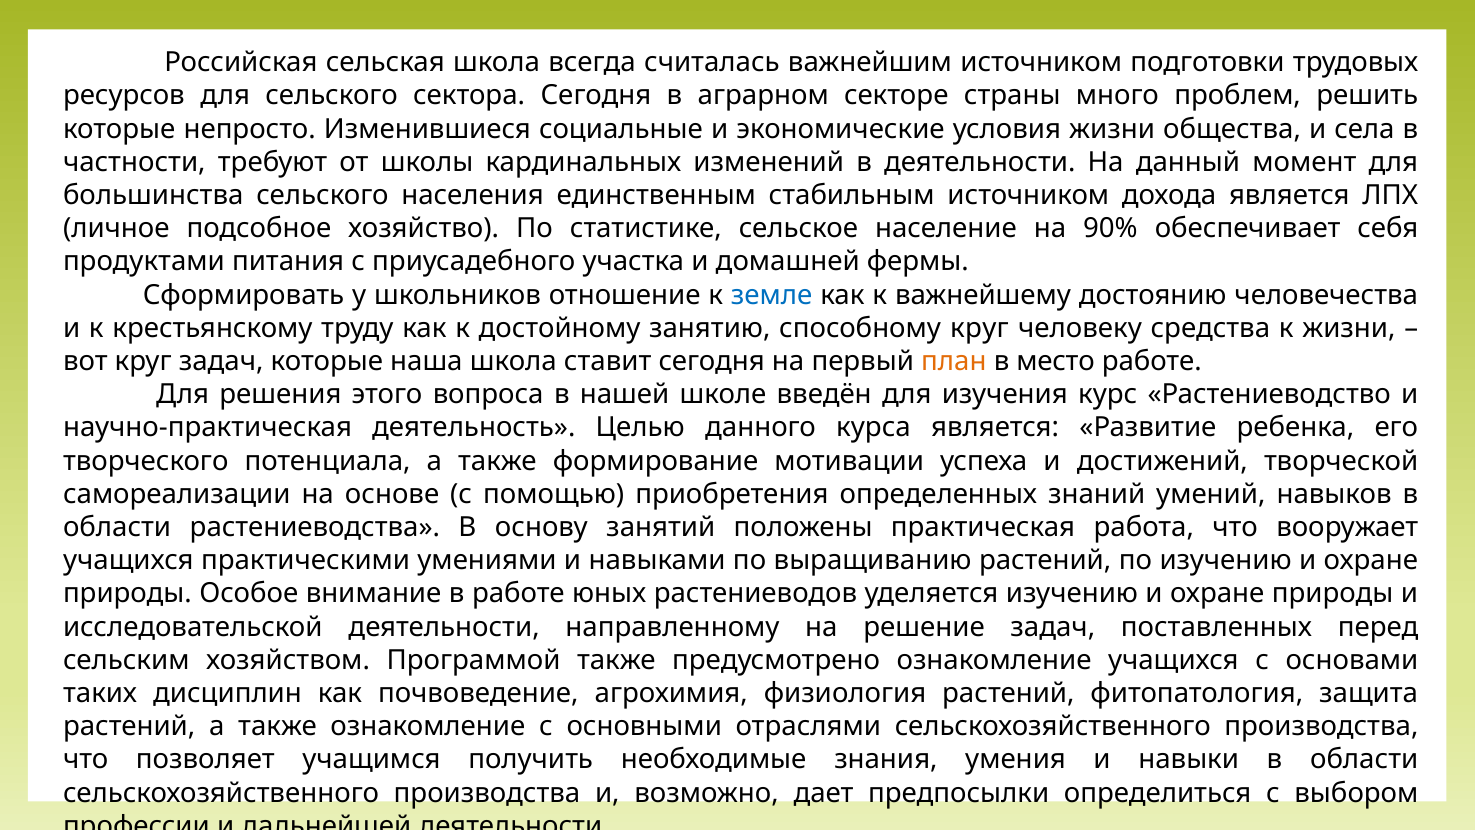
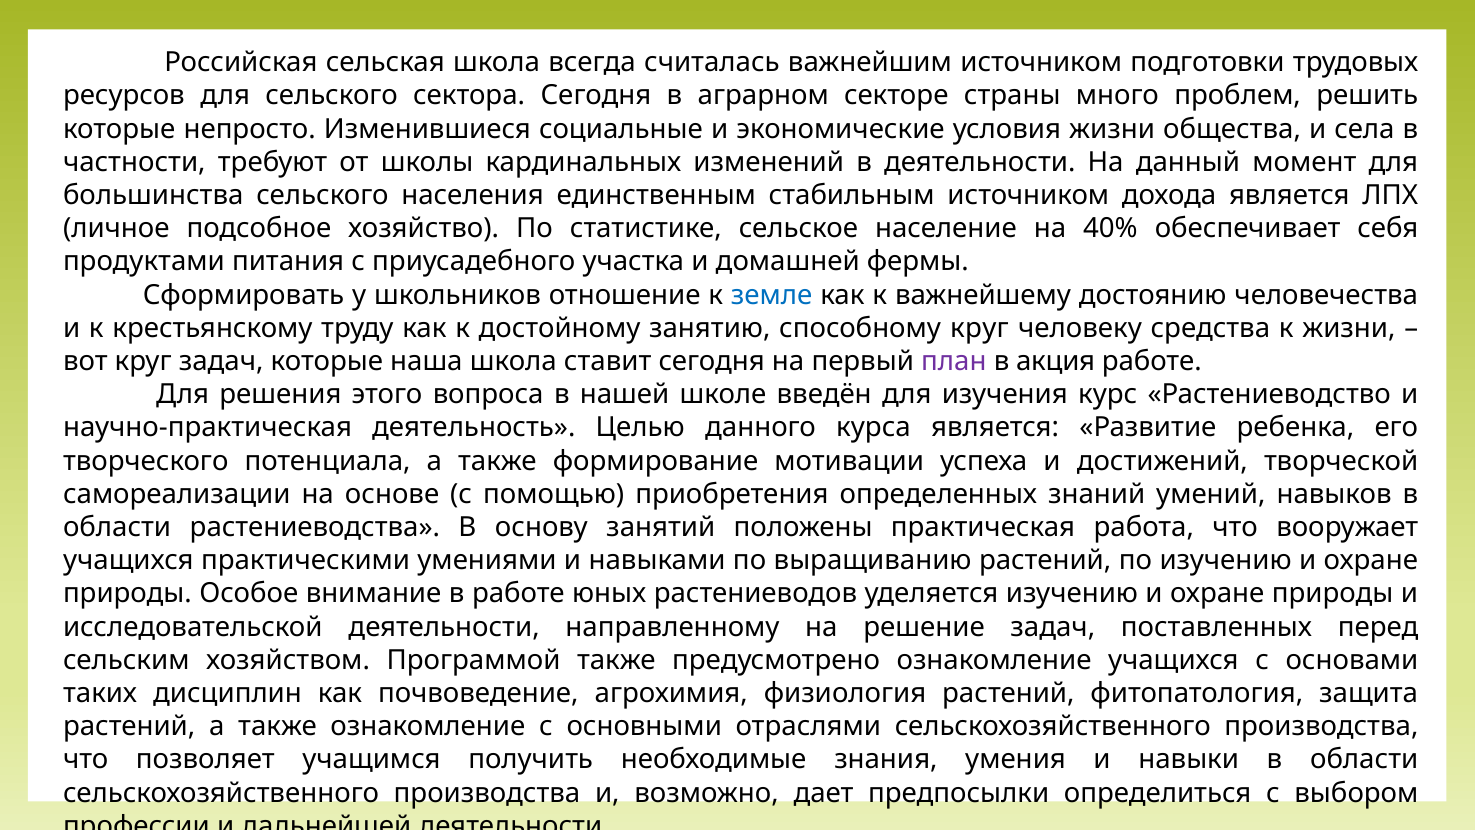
90%: 90% -> 40% (1110, 228)
план colour: orange -> purple (954, 361)
место: место -> акция (1056, 361)
